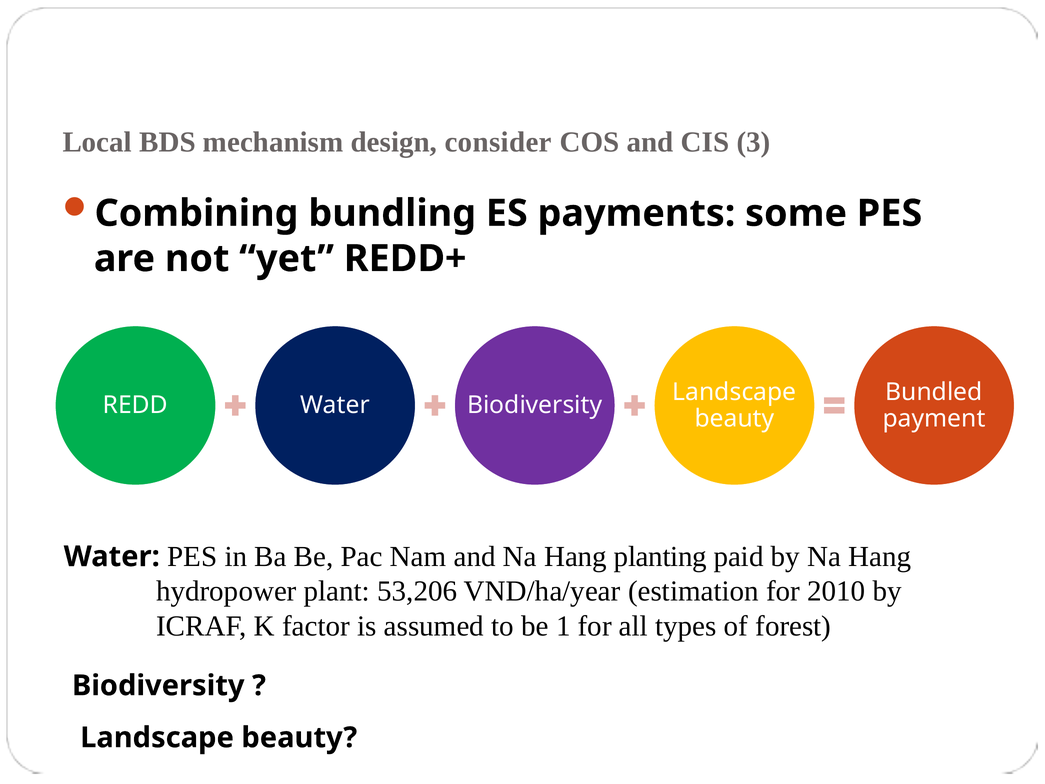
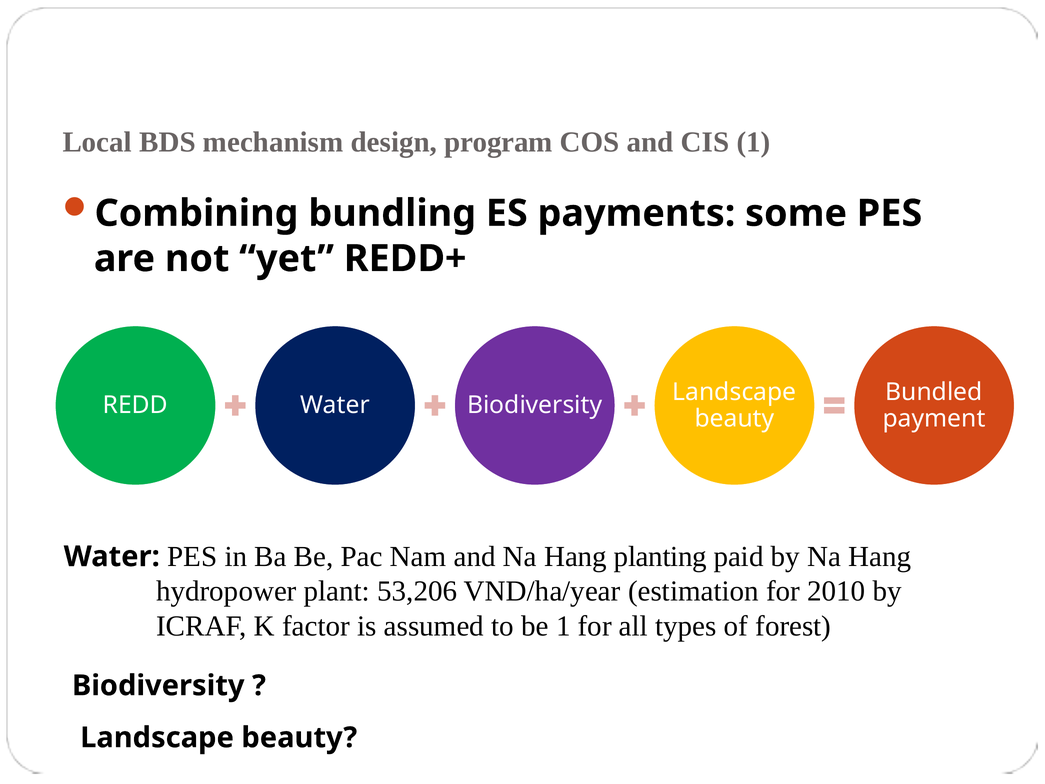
consider: consider -> program (498, 142)
CIS 3: 3 -> 1 (753, 142)
